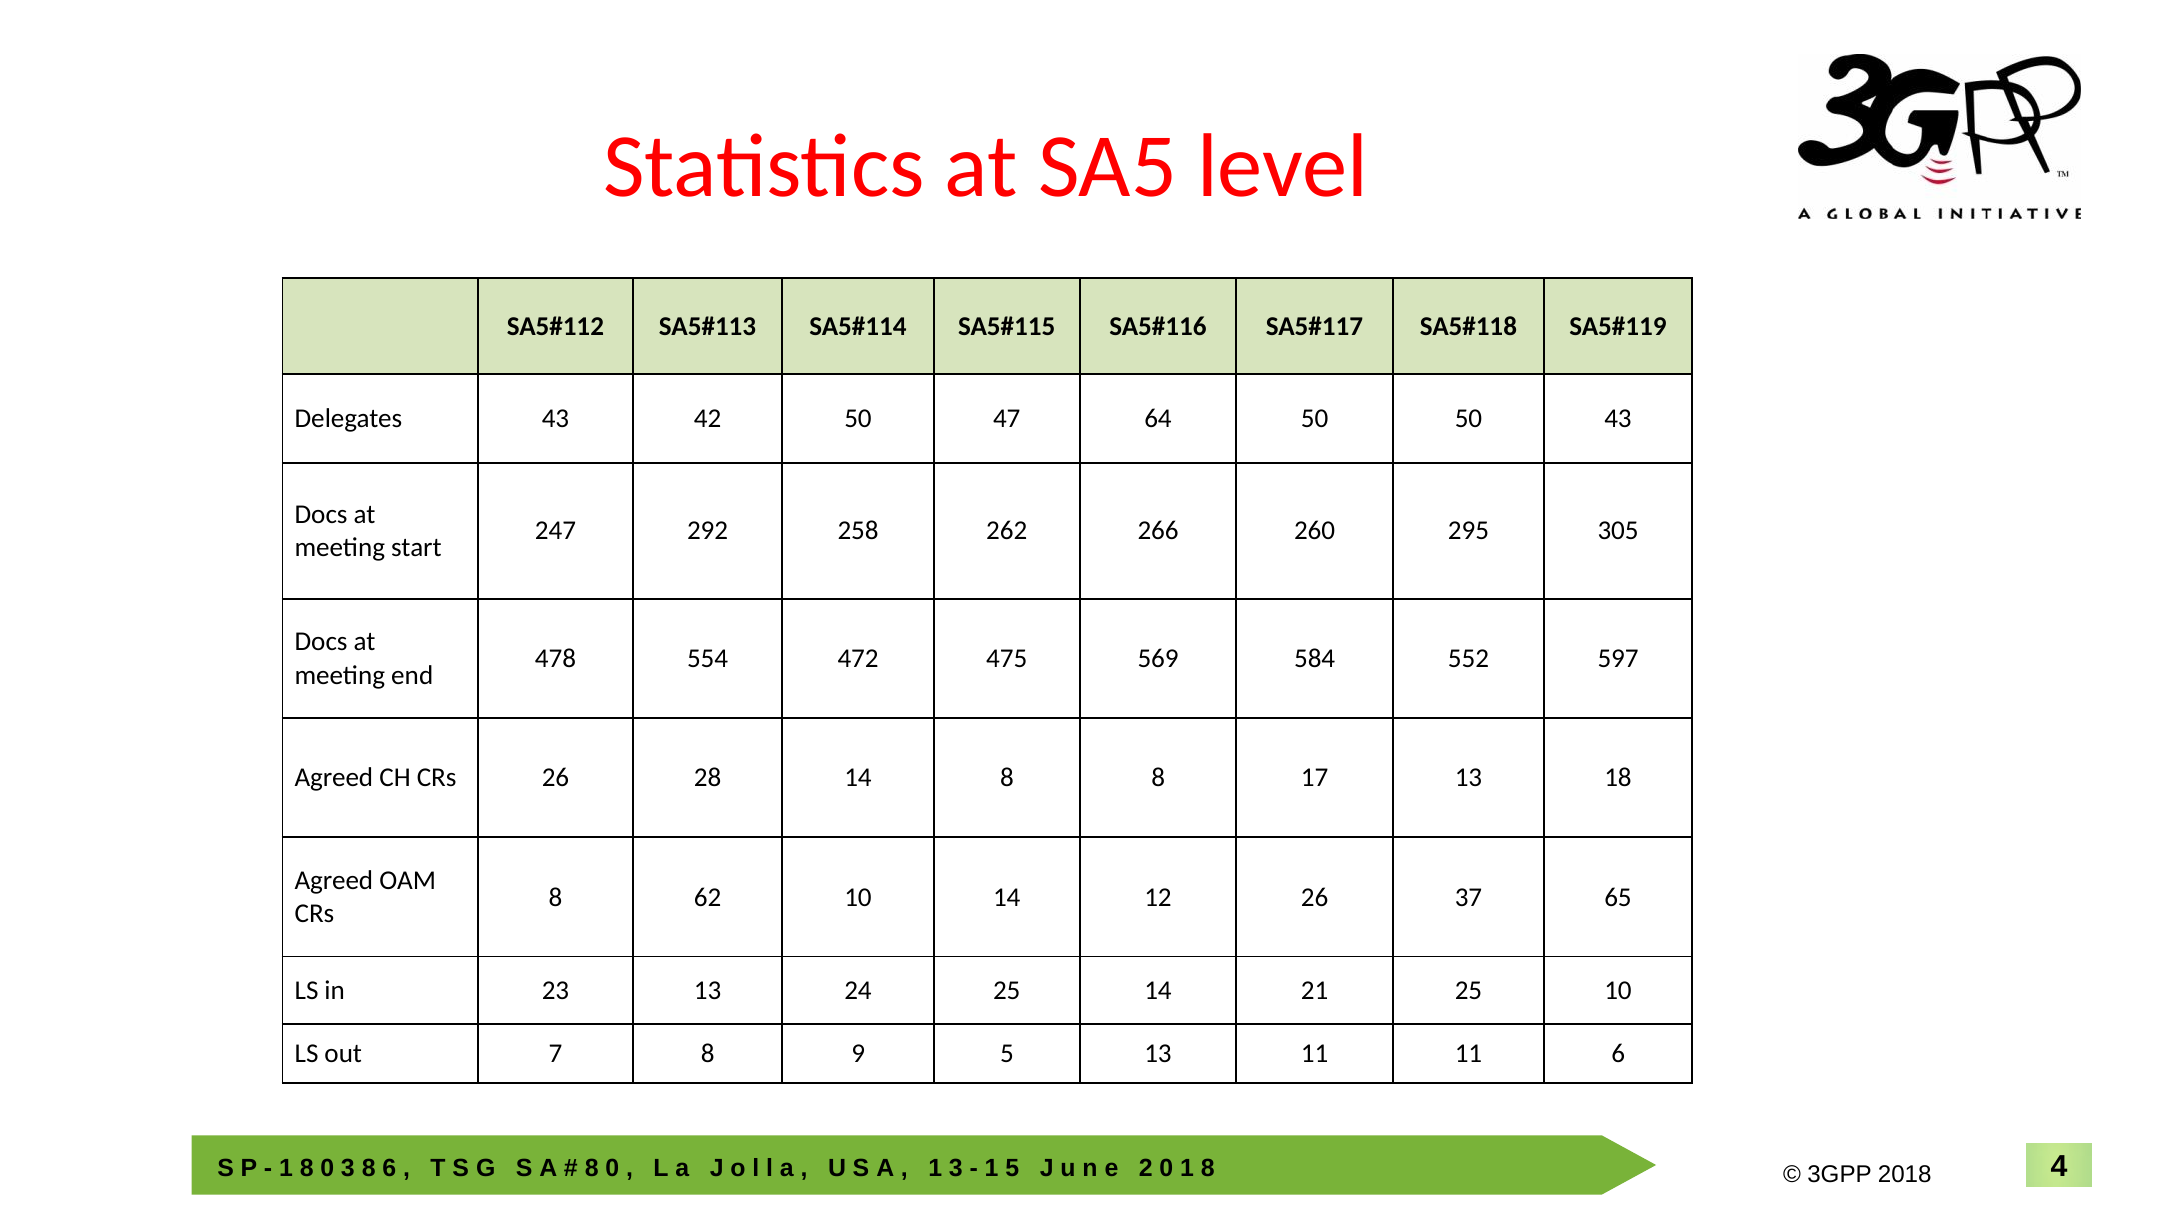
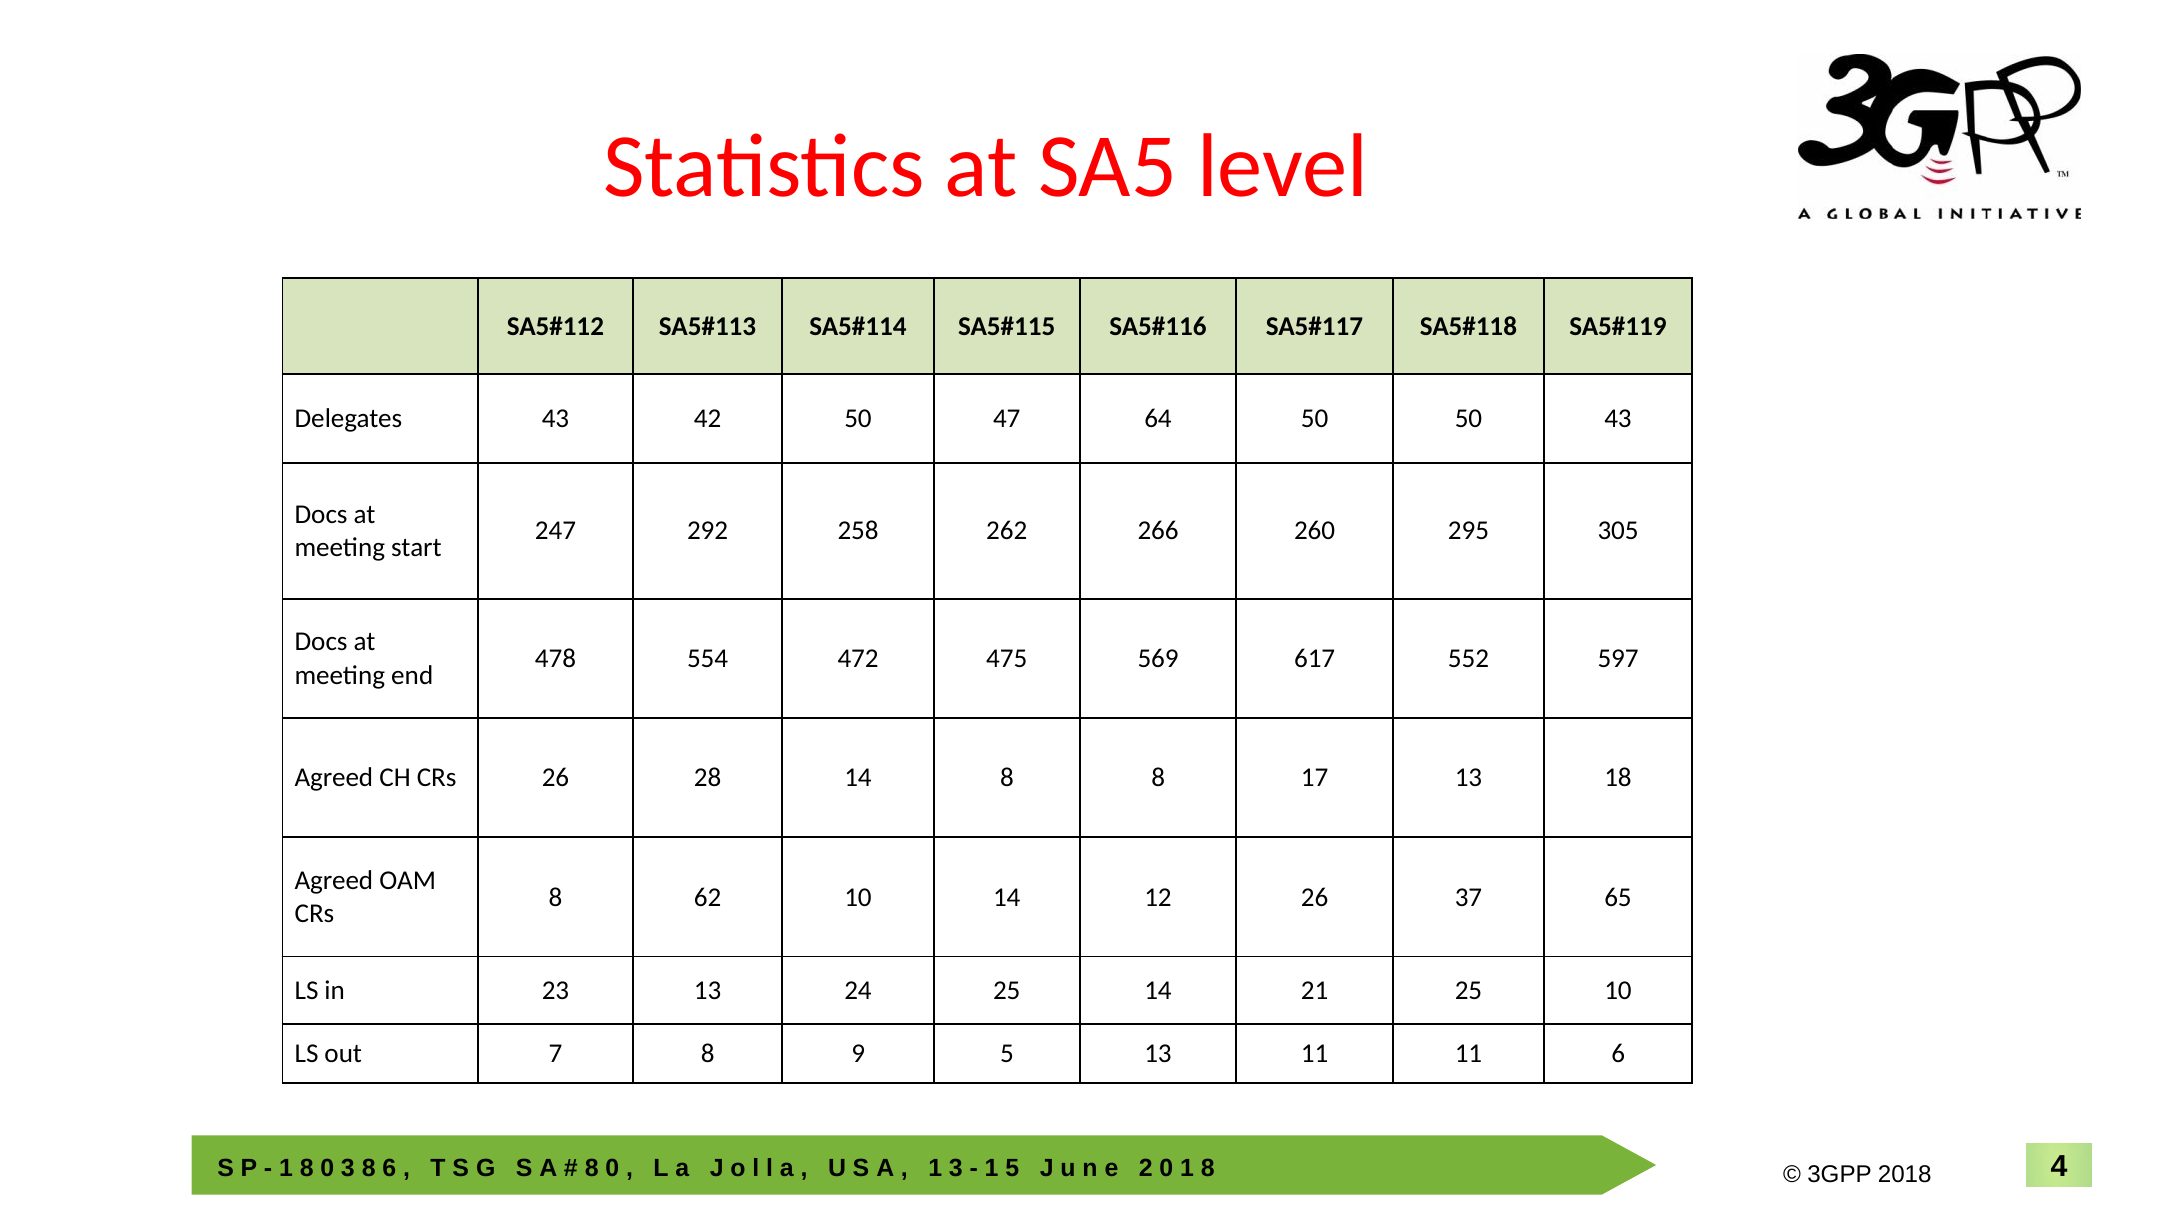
584: 584 -> 617 (1315, 659)
